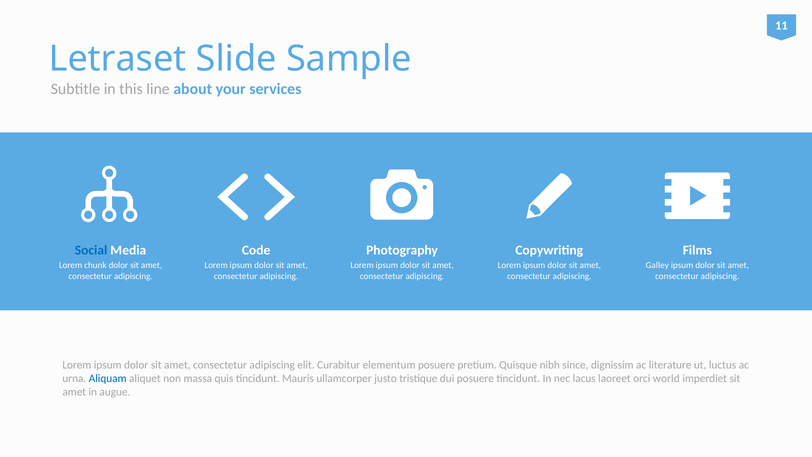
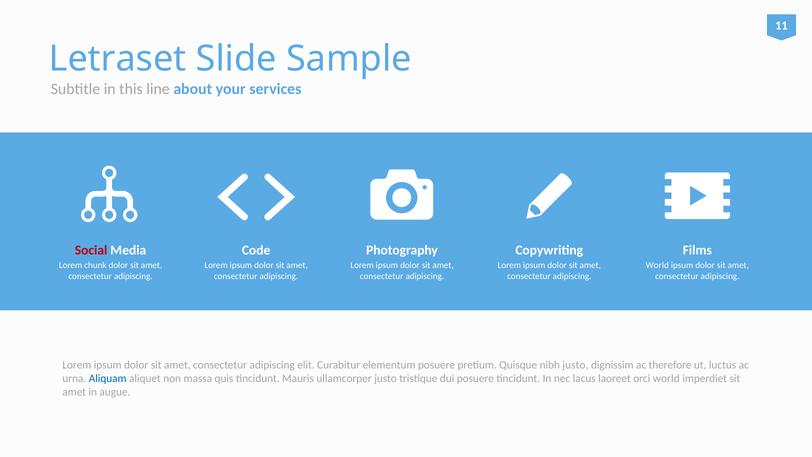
Social colour: blue -> red (91, 250)
Galley: Galley -> World (657, 265)
nibh since: since -> justo (575, 365)
literature: literature -> therefore (670, 365)
